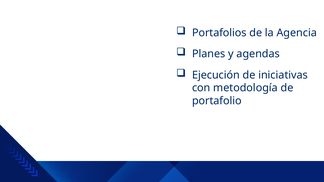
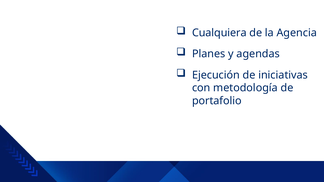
Portafolios: Portafolios -> Cualquiera (219, 33)
